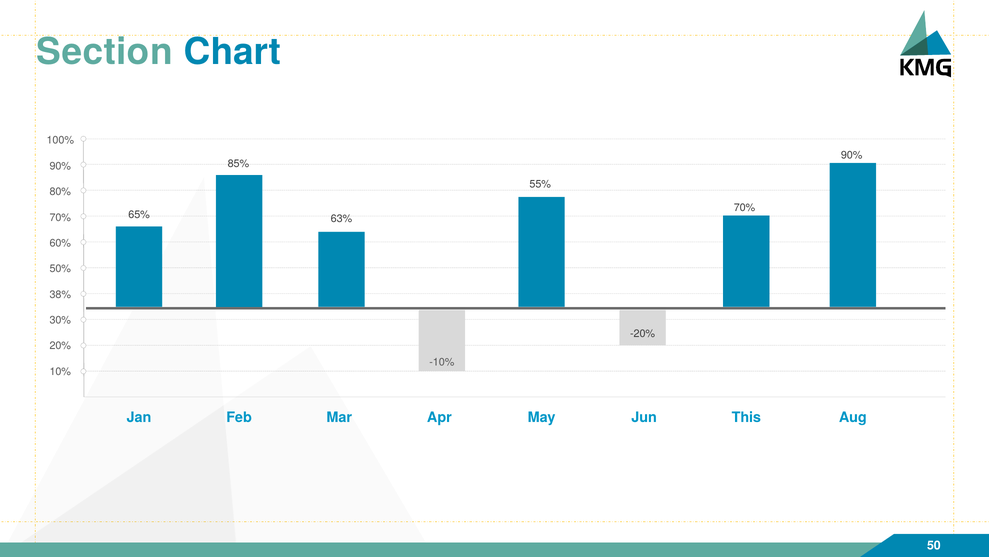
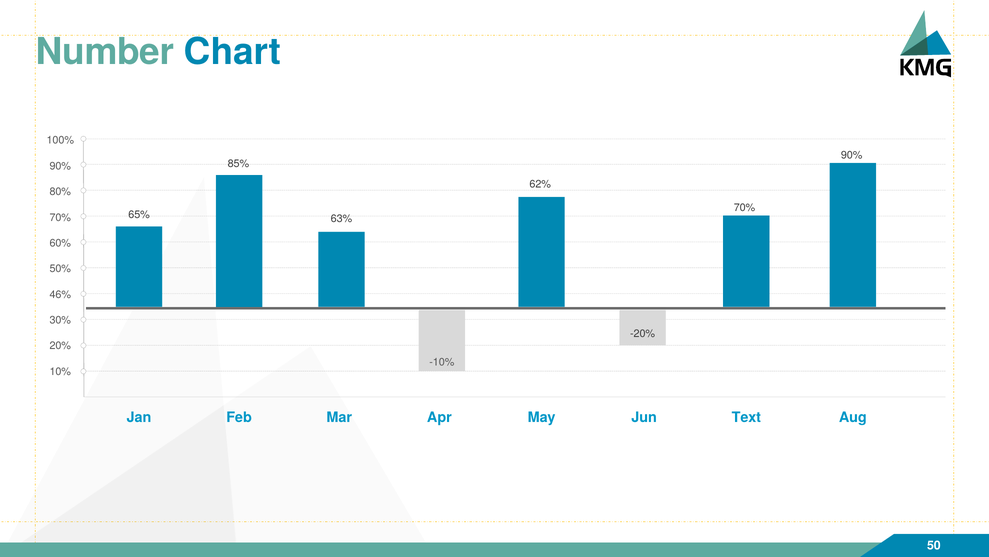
Section: Section -> Number (105, 52)
55%: 55% -> 62% (540, 184)
38%: 38% -> 46% (60, 294)
This: This -> Text (746, 417)
